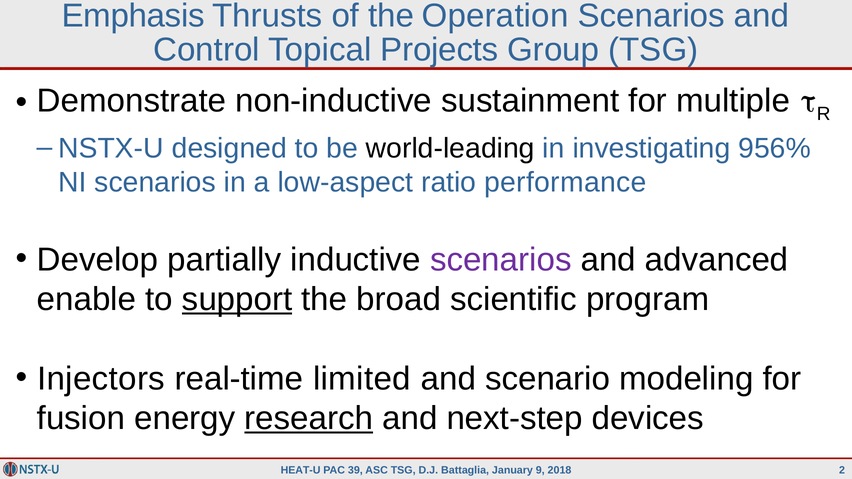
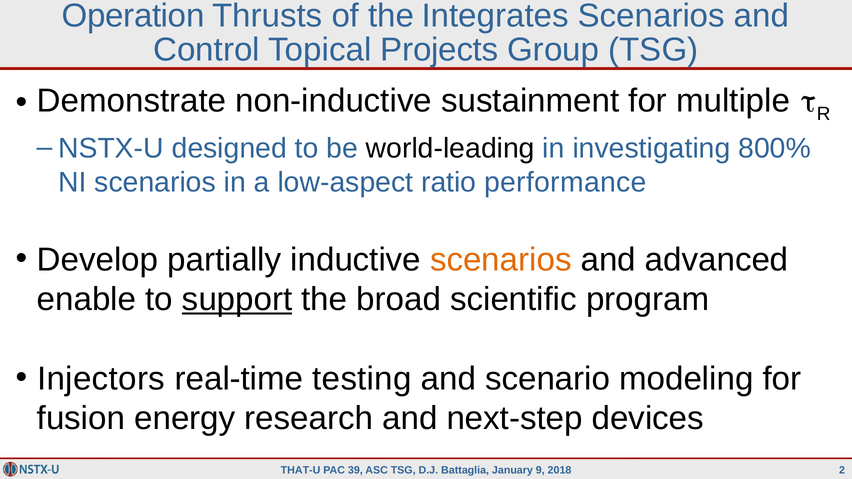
Emphasis: Emphasis -> Operation (133, 16)
Operation: Operation -> Integrates (495, 16)
956%: 956% -> 800% (775, 149)
scenarios colour: purple -> orange (501, 260)
limited: limited -> testing (362, 379)
research underline: present -> none (309, 419)
HEAT-U: HEAT-U -> THAT-U (301, 470)
